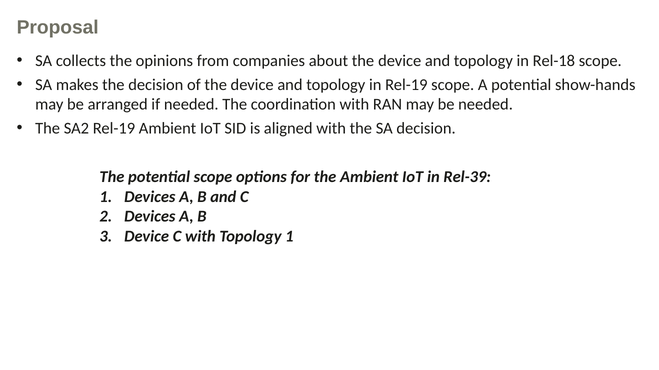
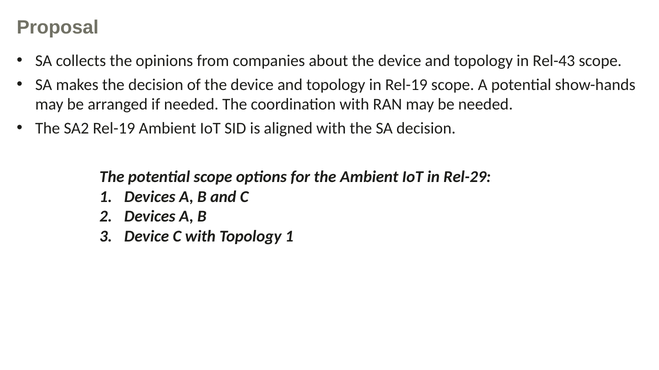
Rel-18: Rel-18 -> Rel-43 (554, 61)
Rel-39: Rel-39 -> Rel-29 (467, 177)
